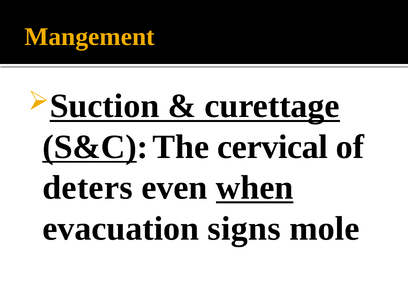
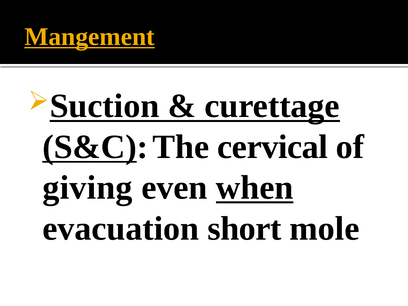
Mangement underline: none -> present (90, 37)
deters: deters -> giving (88, 188)
signs: signs -> short (245, 228)
